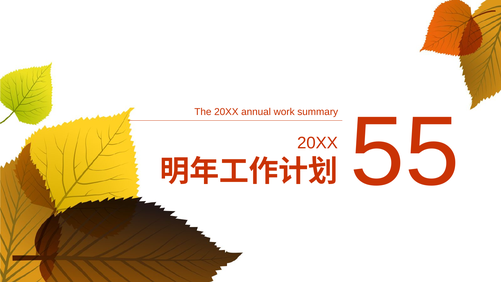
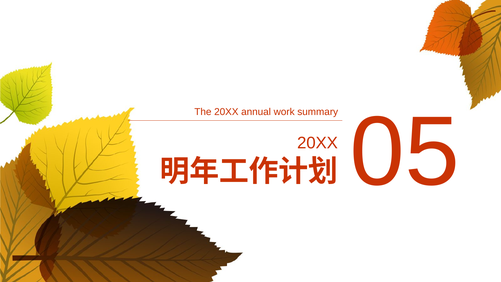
55: 55 -> 05 (405, 152)
